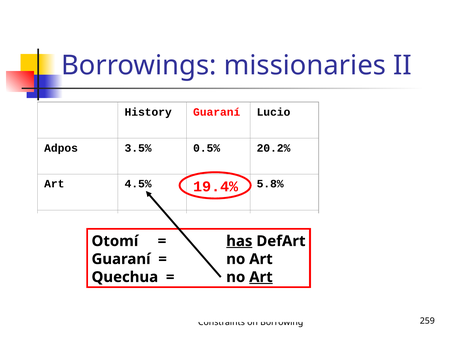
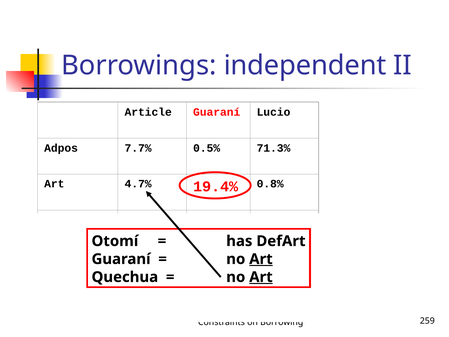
missionaries: missionaries -> independent (305, 66)
History: History -> Article (148, 112)
3.5%: 3.5% -> 7.7% (138, 148)
20.2%: 20.2% -> 71.3% (274, 148)
4.5%: 4.5% -> 4.7% (138, 184)
5.8%: 5.8% -> 0.8% (270, 184)
has underline: present -> none (239, 241)
Art underline: none -> present (261, 259)
